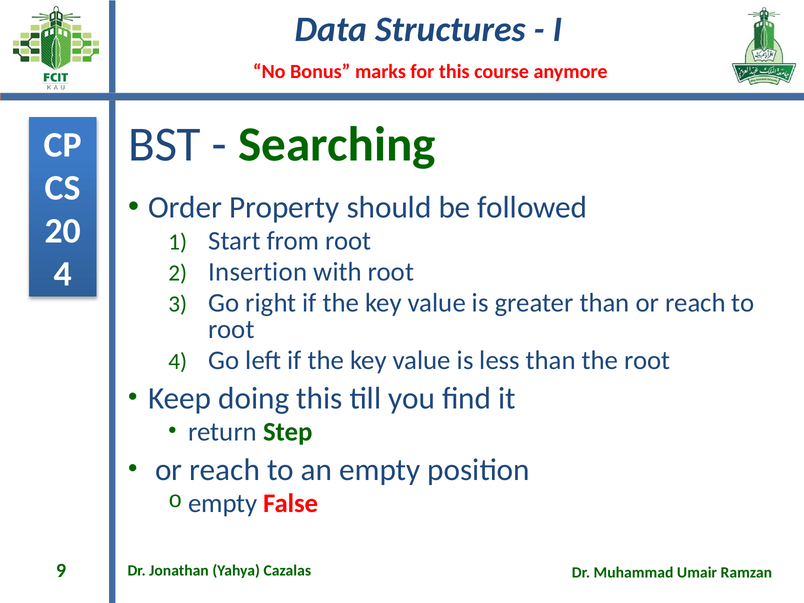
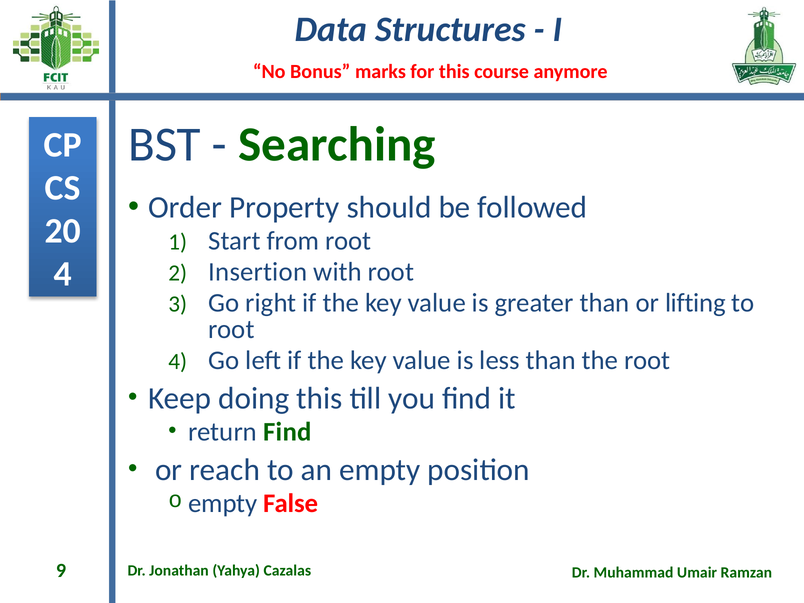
than or reach: reach -> lifting (695, 303)
return Step: Step -> Find (288, 432)
